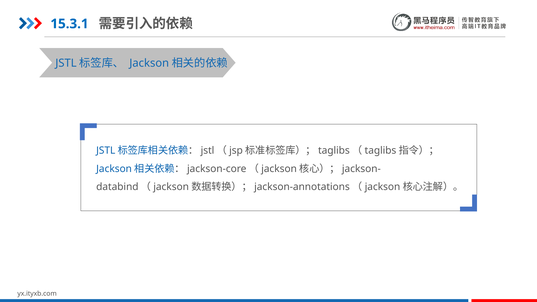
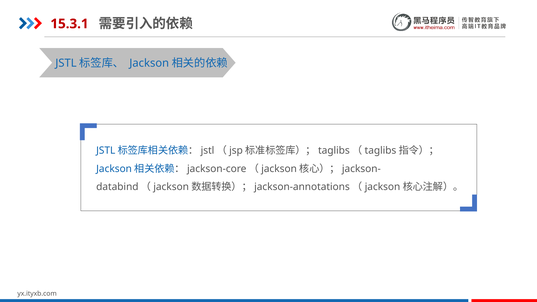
15.3.1 colour: blue -> red (69, 24)
